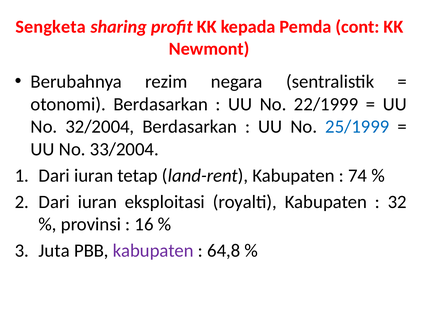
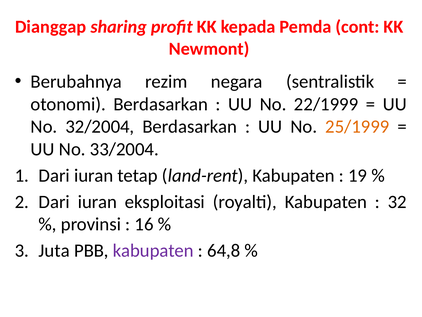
Sengketa: Sengketa -> Dianggap (51, 27)
25/1999 colour: blue -> orange (357, 127)
74: 74 -> 19 (358, 175)
